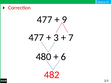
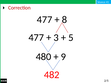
9: 9 -> 8 (64, 20)
7: 7 -> 5 (71, 38)
6: 6 -> 9 (63, 57)
